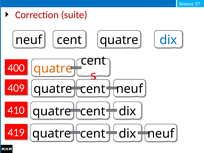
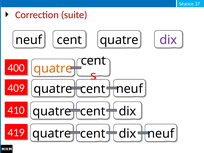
dix colour: blue -> purple (168, 40)
